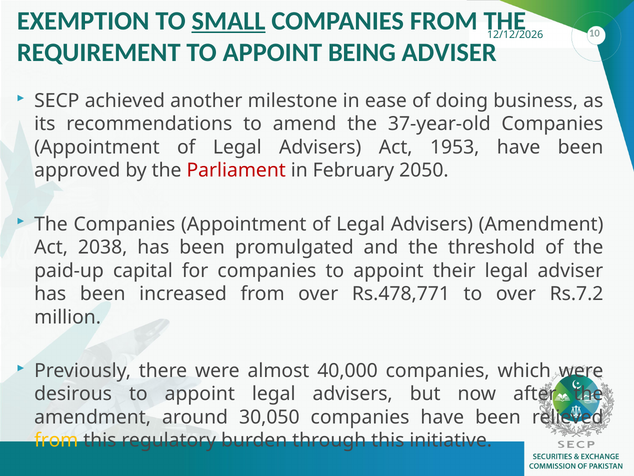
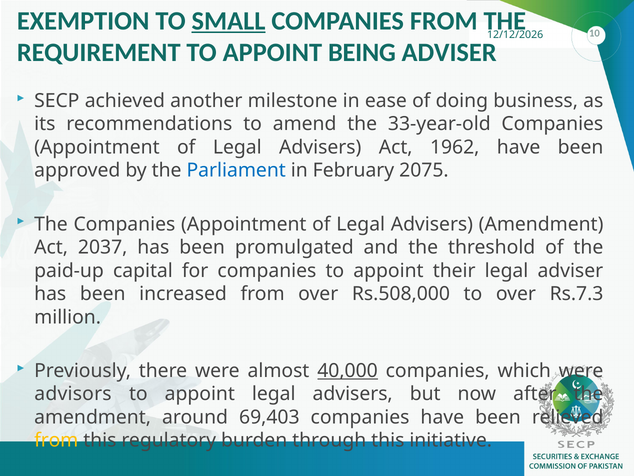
37-year-old: 37-year-old -> 33-year-old (439, 124)
1953: 1953 -> 1962 (455, 147)
Parliament colour: red -> blue (236, 170)
2050: 2050 -> 2075 (424, 170)
2038: 2038 -> 2037 (103, 247)
Rs.478,771: Rs.478,771 -> Rs.508,000 (401, 294)
Rs.7.2: Rs.7.2 -> Rs.7.3 (577, 294)
40,000 underline: none -> present (348, 370)
desirous: desirous -> advisors (73, 394)
30,050: 30,050 -> 69,403 (269, 417)
